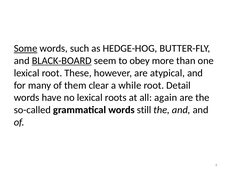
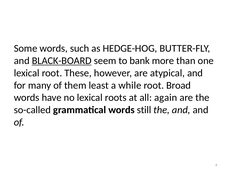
Some underline: present -> none (26, 48)
obey: obey -> bank (140, 61)
clear: clear -> least (99, 85)
Detail: Detail -> Broad (179, 85)
